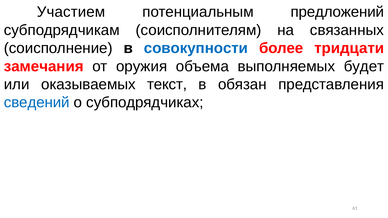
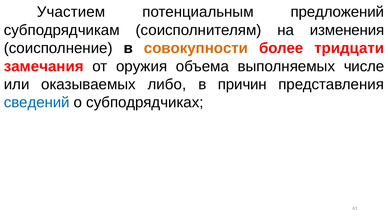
связанных: связанных -> изменения (347, 30)
совокупности colour: blue -> orange (196, 48)
будет: будет -> числе (364, 66)
текст: текст -> либо (167, 84)
обязан: обязан -> причин (242, 84)
